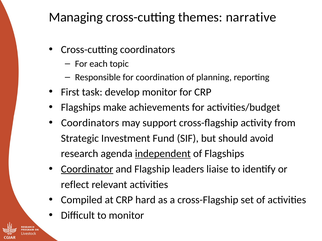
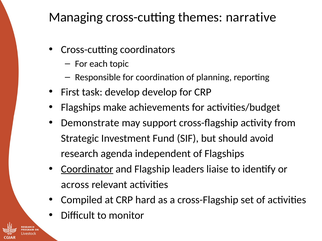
develop monitor: monitor -> develop (160, 92)
Coordinators: Coordinators -> Demonstrate (90, 123)
independent underline: present -> none (163, 154)
reflect: reflect -> across (75, 185)
